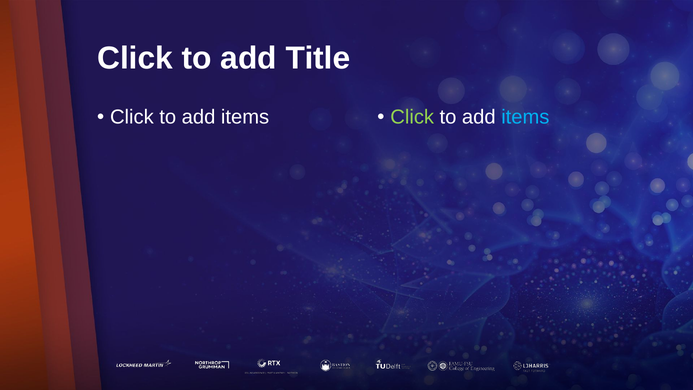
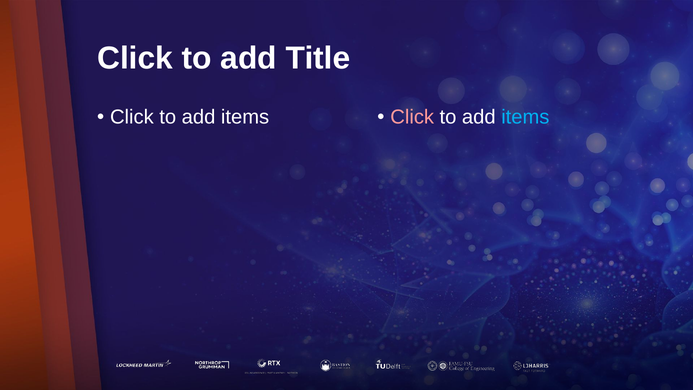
Click colour: light green -> pink (412, 117)
